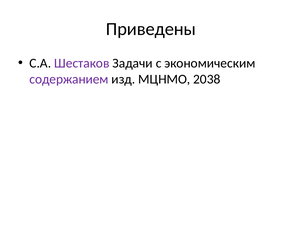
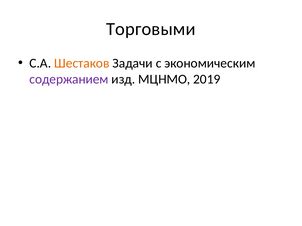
Приведены: Приведены -> Торговыми (151, 29)
Шестаков colour: purple -> orange (82, 63)
2038: 2038 -> 2019 (207, 79)
